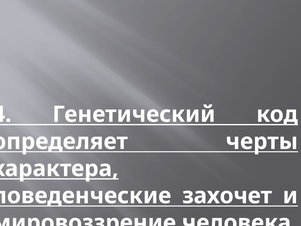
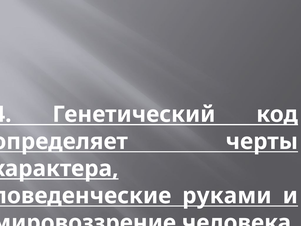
захочет: захочет -> руками (227, 196)
